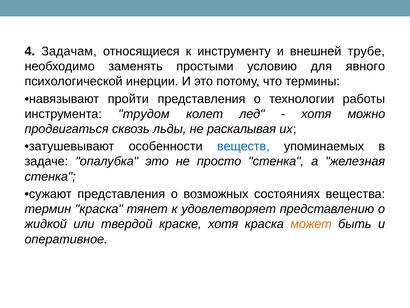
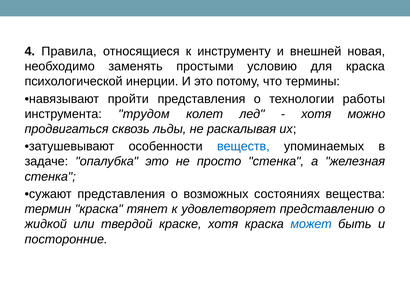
Задачам: Задачам -> Правила (69, 51)
трубе: трубе -> новая (366, 51)
для явного: явного -> краска (365, 66)
может colour: orange -> blue (311, 224)
оперативное: оперативное -> посторонние (66, 239)
